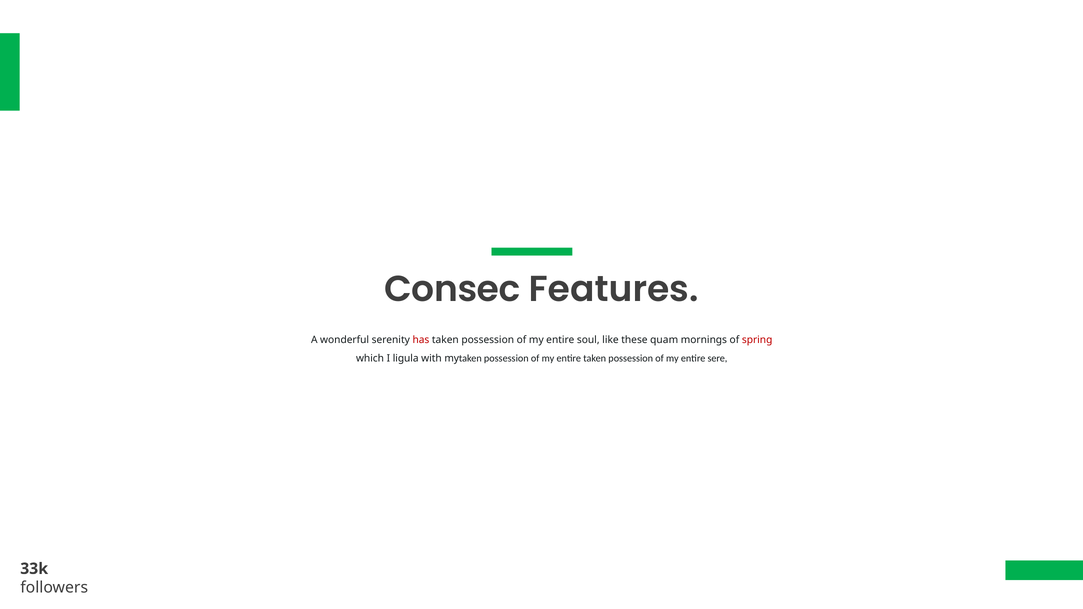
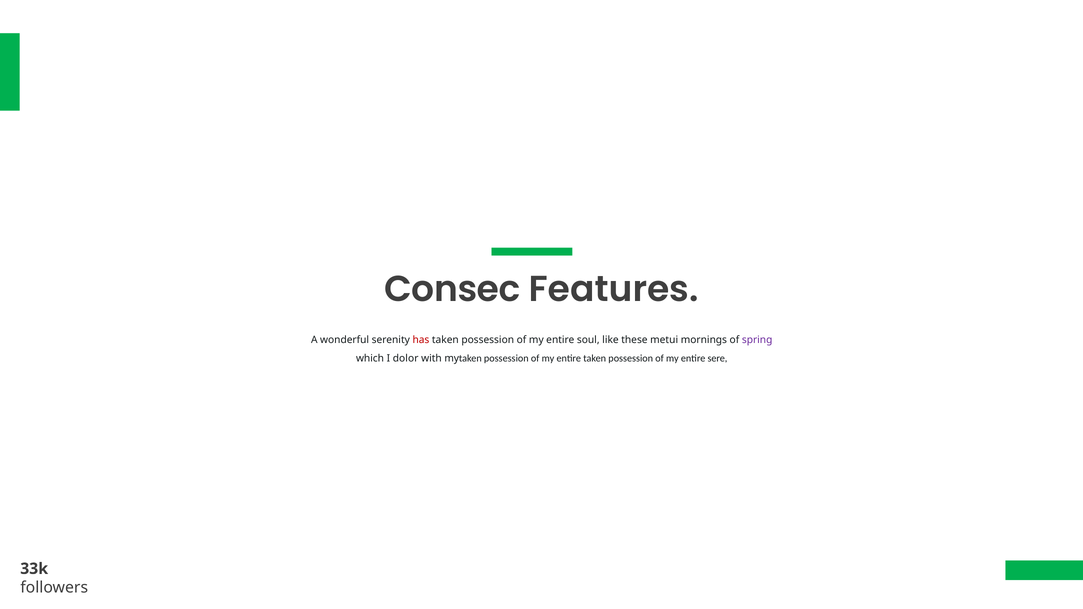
quam: quam -> metui (664, 340)
spring colour: red -> purple (757, 340)
ligula: ligula -> dolor (406, 358)
